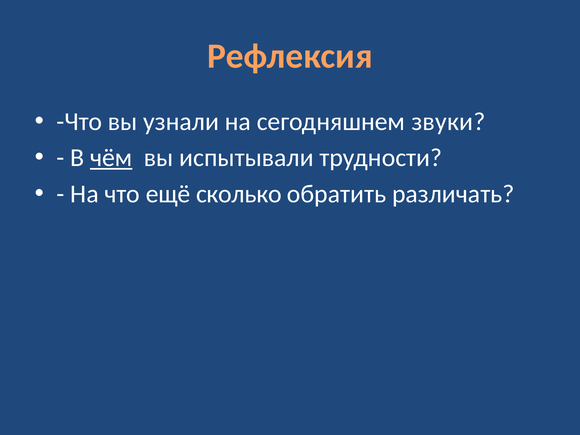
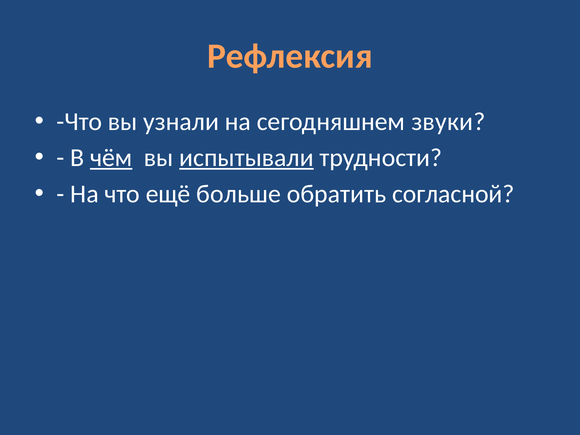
испытывали underline: none -> present (246, 158)
сколько: сколько -> больше (239, 194)
различать: различать -> согласной (453, 194)
